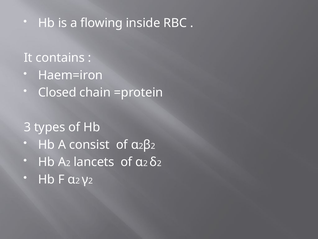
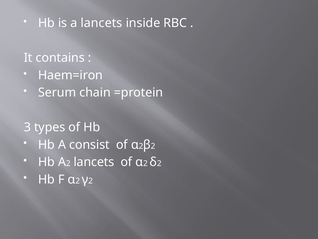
a flowing: flowing -> lancets (101, 23)
Closed: Closed -> Serum (57, 92)
